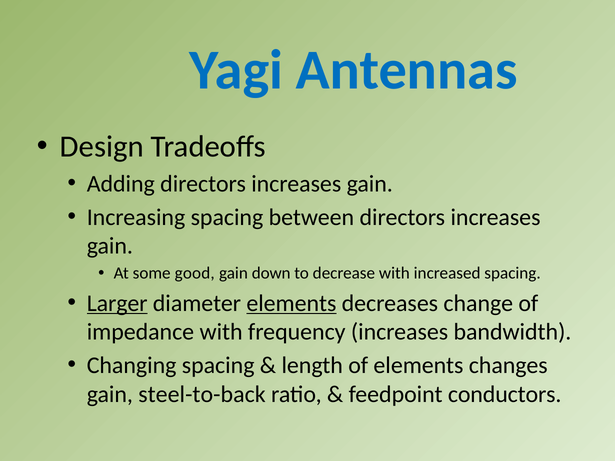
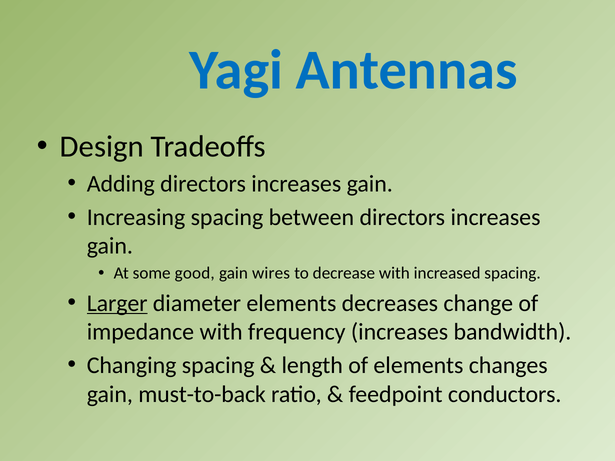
down: down -> wires (271, 274)
elements underline: present -> none (291, 303)
steel-to-back: steel-to-back -> must-to-back (202, 394)
